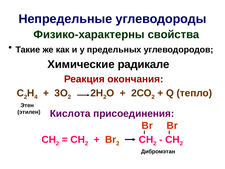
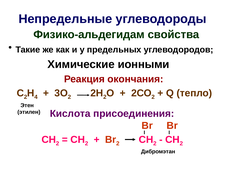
Физико-характерны: Физико-характерны -> Физико-альдегидам (89, 35)
радикале: радикале -> ионными (144, 64)
